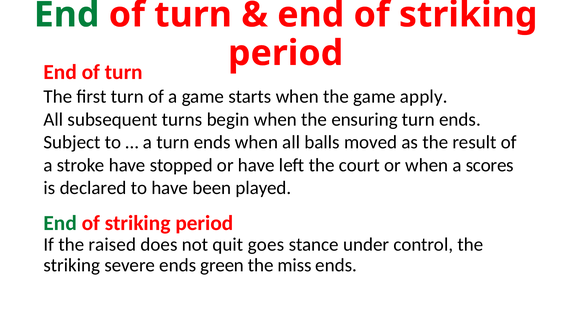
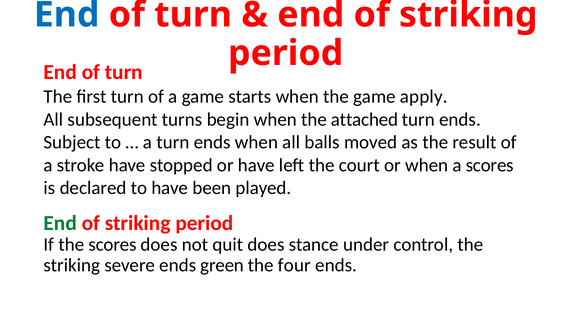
End colour: green -> blue (67, 15)
ensuring: ensuring -> attached (365, 120)
the raised: raised -> scores (112, 245)
quit goes: goes -> does (266, 245)
miss: miss -> four (294, 265)
